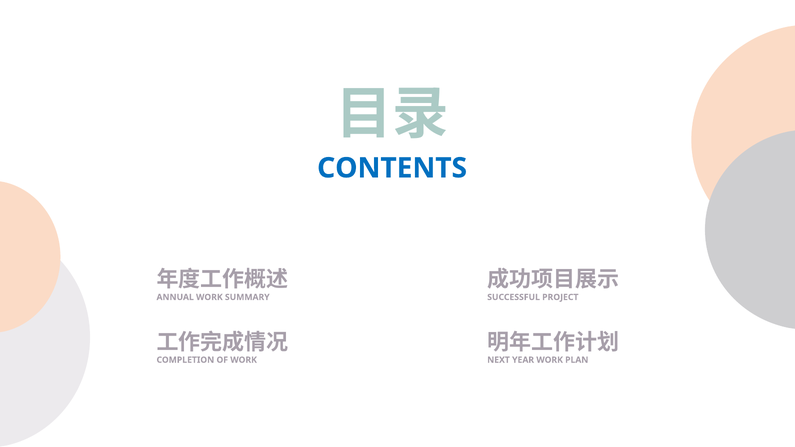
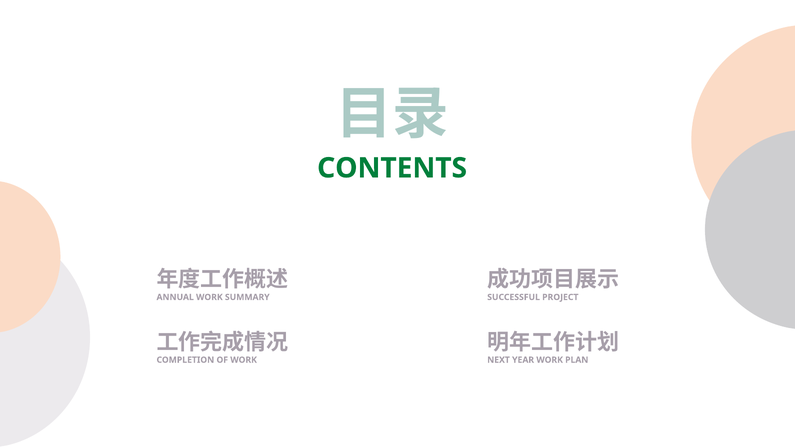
CONTENTS colour: blue -> green (392, 168)
